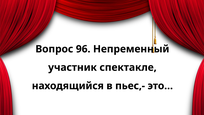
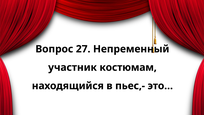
96: 96 -> 27 (83, 49)
спектакле: спектакле -> костюмам (128, 67)
